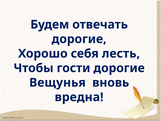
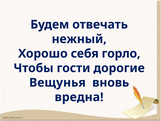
дорогие: дорогие -> нежный (79, 39)
лесть: лесть -> горло (121, 53)
